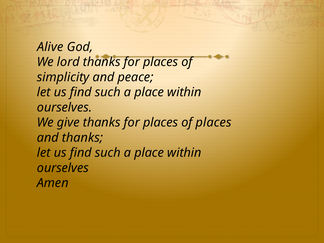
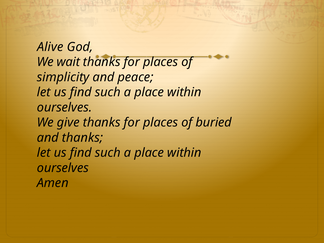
lord: lord -> wait (68, 62)
of places: places -> buried (214, 123)
